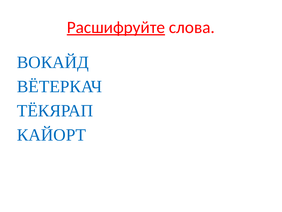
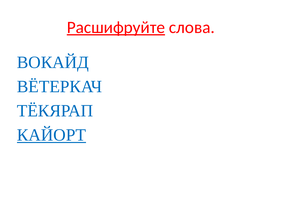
КАЙОРТ underline: none -> present (51, 135)
